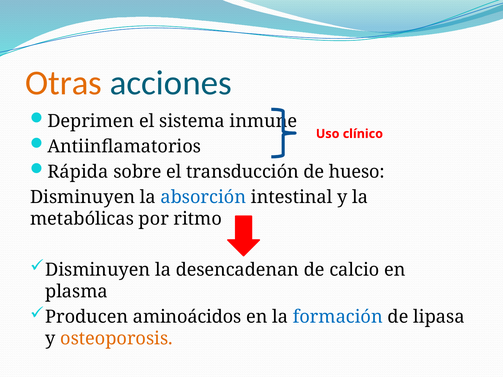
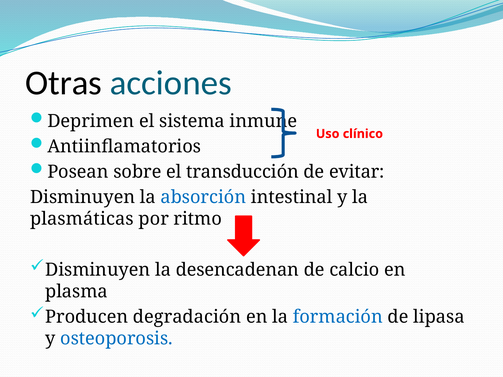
Otras colour: orange -> black (64, 83)
Rápida: Rápida -> Posean (78, 172)
hueso: hueso -> evitar (357, 172)
metabólicas: metabólicas -> plasmáticas (82, 219)
aminoácidos: aminoácidos -> degradación (187, 317)
osteoporosis colour: orange -> blue (117, 339)
